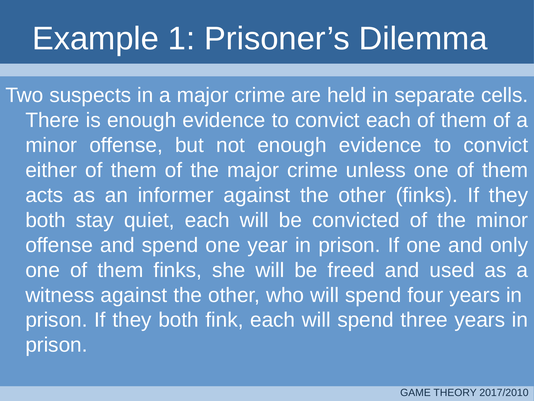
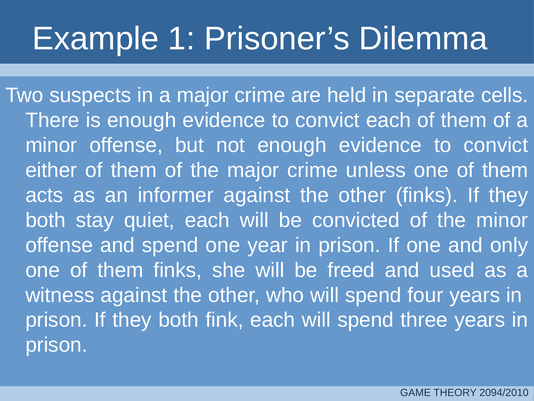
2017/2010: 2017/2010 -> 2094/2010 (504, 392)
